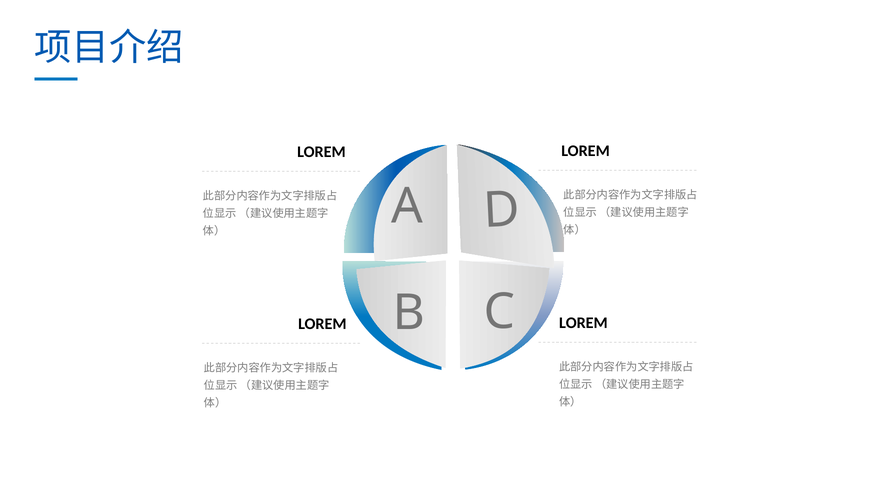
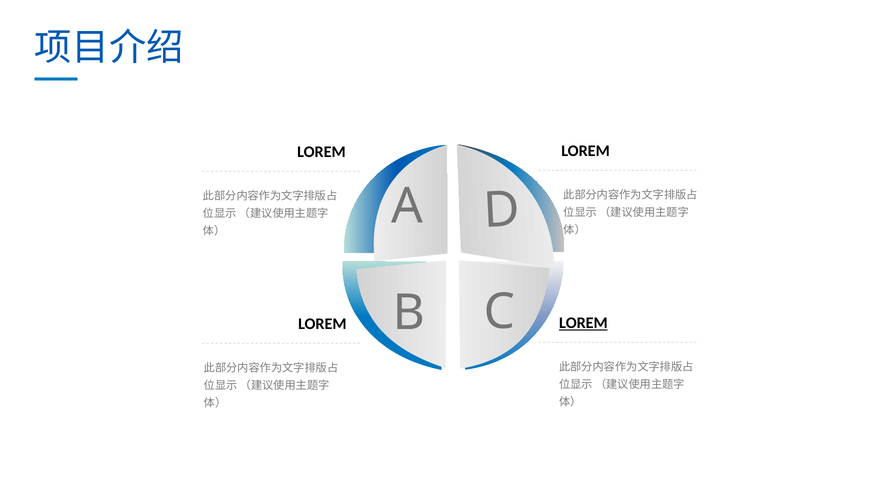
LOREM underline: none -> present (583, 323)
